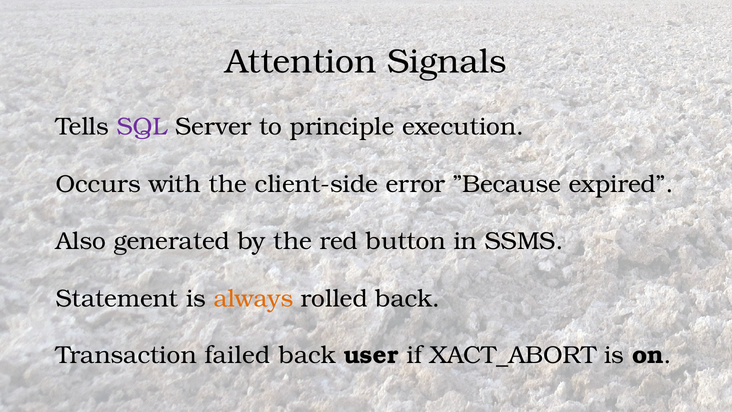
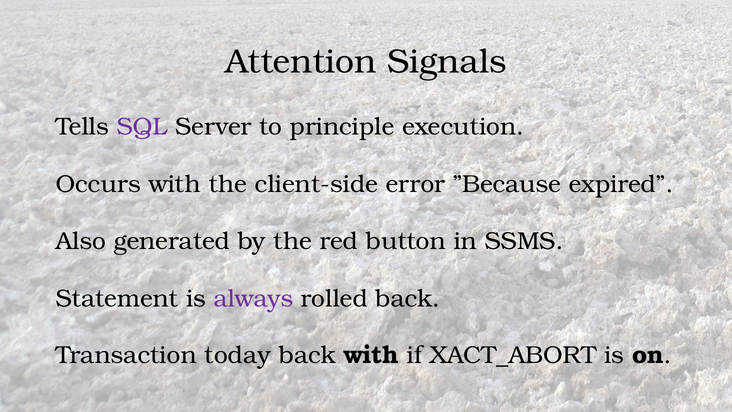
always colour: orange -> purple (254, 298)
failed: failed -> today (238, 355)
back user: user -> with (371, 355)
